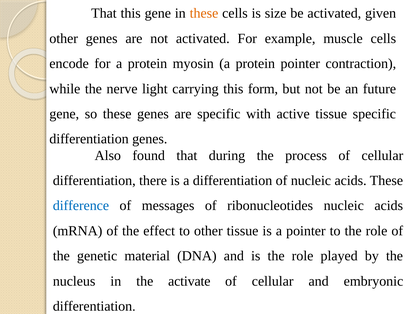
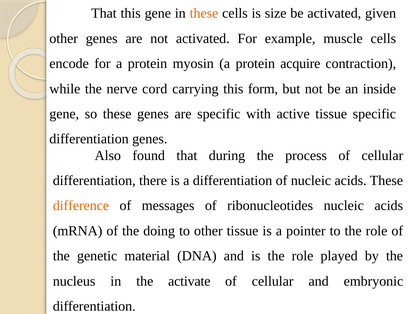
protein pointer: pointer -> acquire (300, 64)
light: light -> cord (155, 89)
future: future -> inside (379, 89)
difference colour: blue -> orange (81, 205)
effect: effect -> doing (159, 230)
